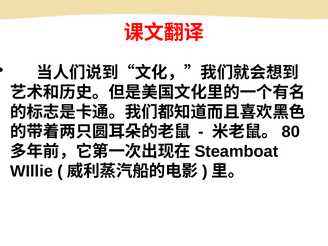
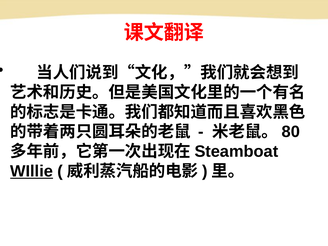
WIllie underline: none -> present (32, 171)
